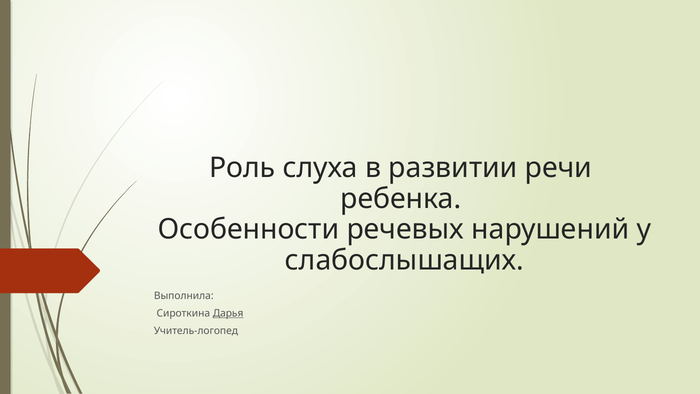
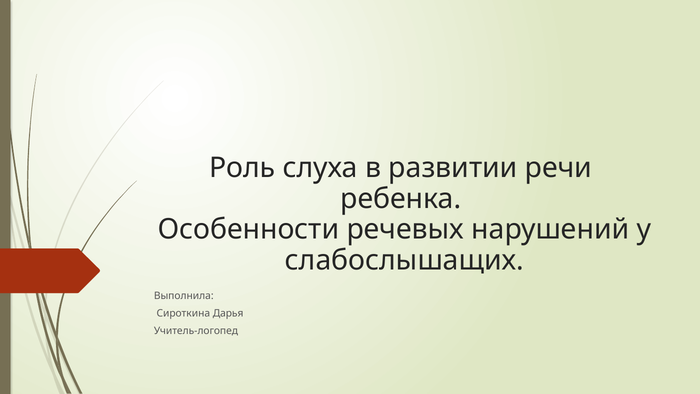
Дарья underline: present -> none (228, 313)
